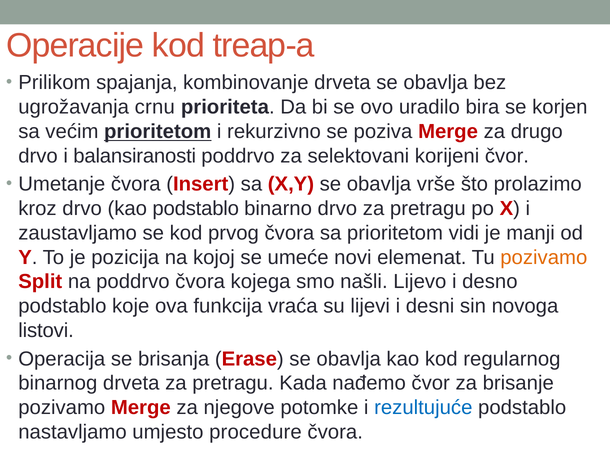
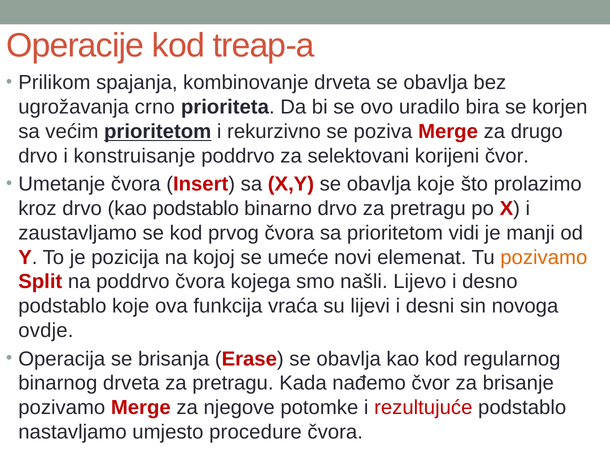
crnu: crnu -> crno (155, 107)
balansiranosti: balansiranosti -> konstruisanje (135, 156)
obavlja vrše: vrše -> koje (436, 184)
listovi: listovi -> ovdje (46, 331)
rezultujuće colour: blue -> red (423, 408)
